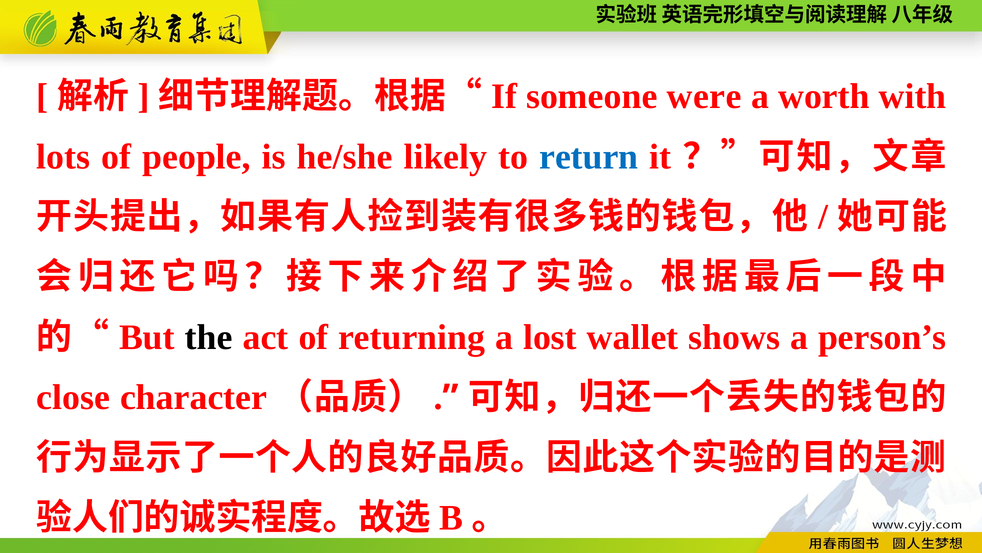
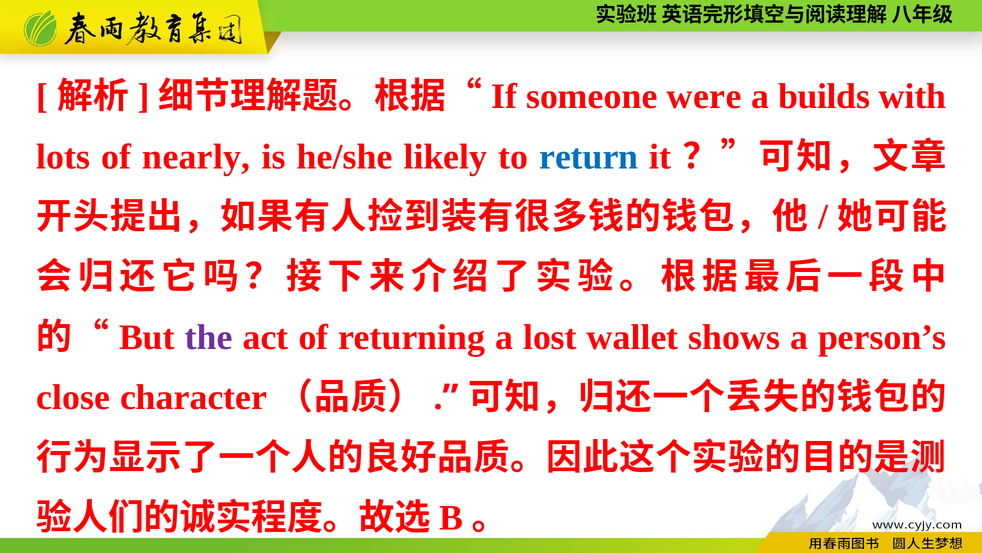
worth: worth -> builds (824, 96)
people: people -> nearly (196, 157)
the colour: black -> purple (209, 337)
